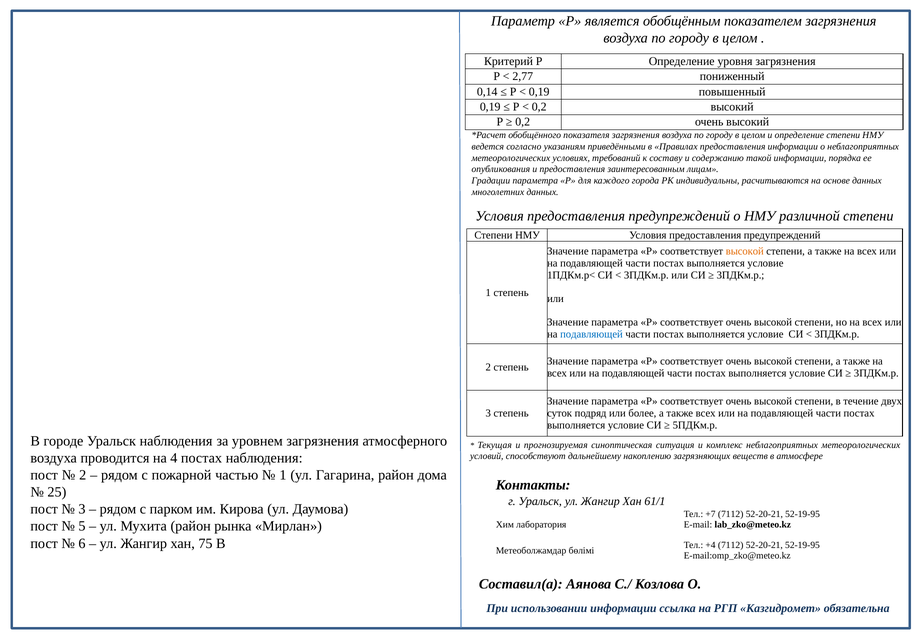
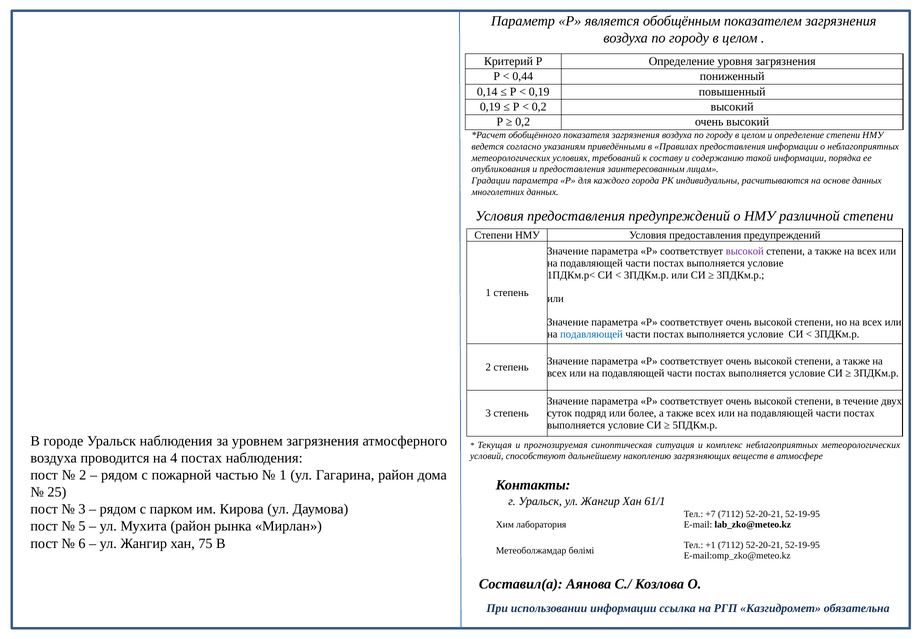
2,77: 2,77 -> 0,44 (523, 76)
высокой colour: orange -> purple (745, 251)
+4: +4 -> +1 (710, 545)
